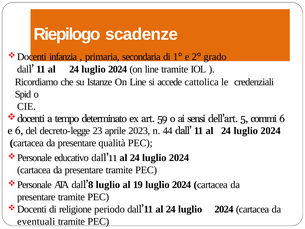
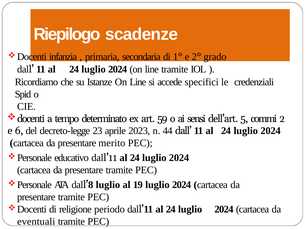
cattolica: cattolica -> specifici (202, 82)
commi 6: 6 -> 2 (282, 119)
qualità: qualità -> merito (112, 143)
